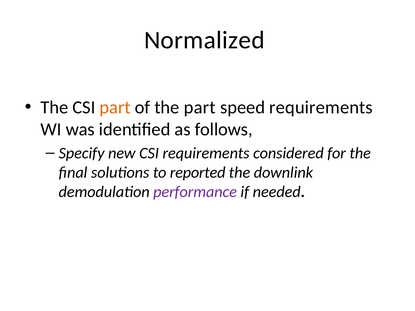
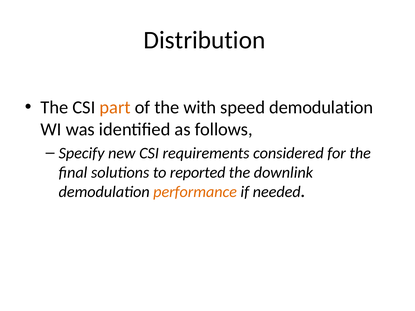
Normalized: Normalized -> Distribution (205, 40)
the part: part -> with (200, 107)
speed requirements: requirements -> demodulation (321, 107)
performance colour: purple -> orange (195, 192)
